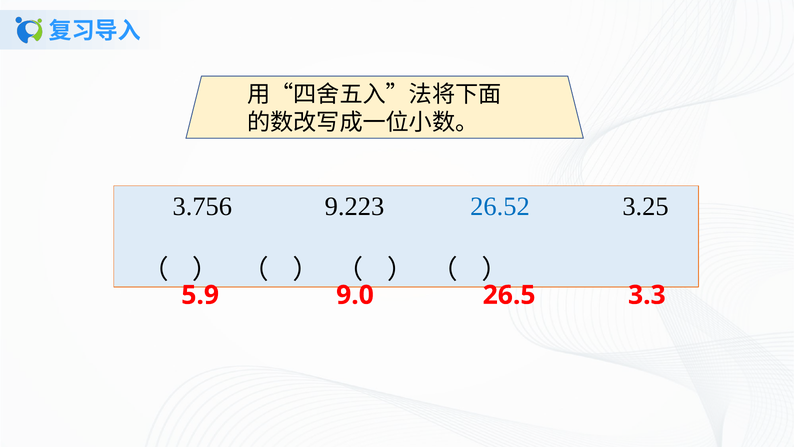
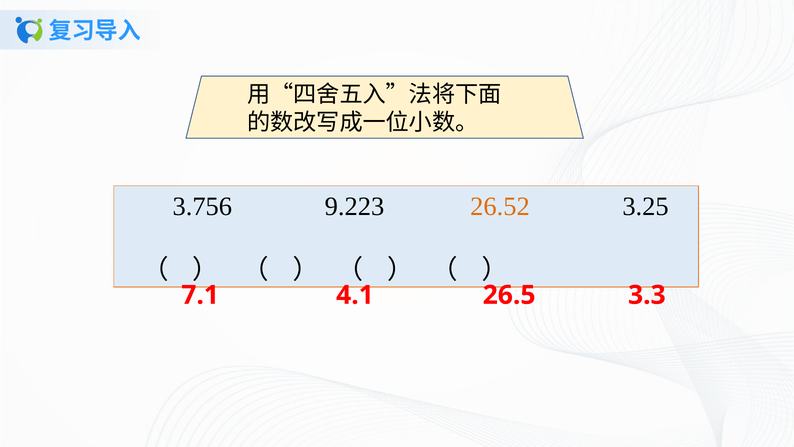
26.52 colour: blue -> orange (500, 206)
5.9: 5.9 -> 7.1 (200, 295)
9.0: 9.0 -> 4.1 (355, 295)
